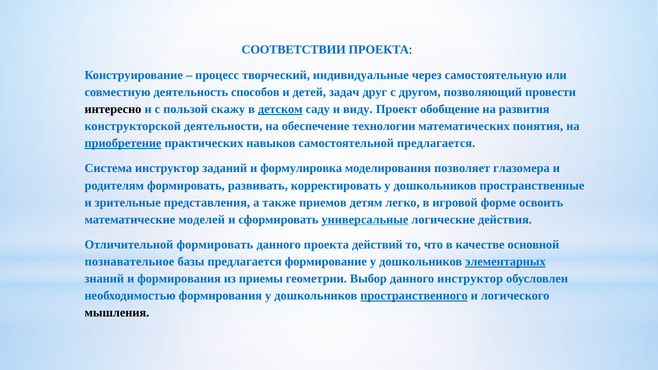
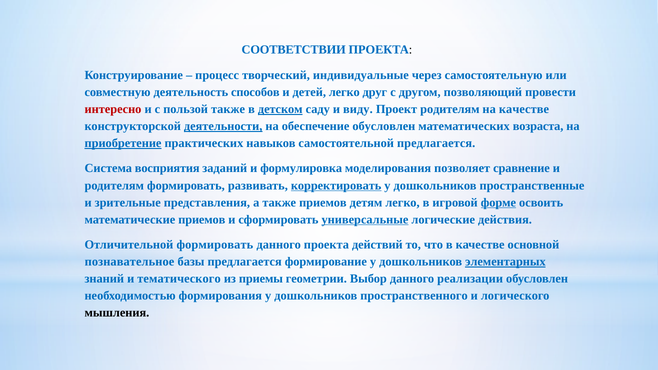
детей задач: задач -> легко (344, 92)
интересно colour: black -> red (113, 109)
пользой скажу: скажу -> также (228, 109)
Проект обобщение: обобщение -> родителям (450, 109)
на развития: развития -> качестве (524, 109)
деятельности underline: none -> present (223, 126)
обеспечение технологии: технологии -> обусловлен (384, 126)
понятия: понятия -> возраста (538, 126)
Система инструктор: инструктор -> восприятия (167, 168)
глазомера: глазомера -> сравнение (522, 168)
корректировать underline: none -> present (336, 185)
форме underline: none -> present (498, 203)
математические моделей: моделей -> приемов (202, 220)
и формирования: формирования -> тематического (179, 279)
данного инструктор: инструктор -> реализации (470, 279)
пространственного underline: present -> none (414, 296)
